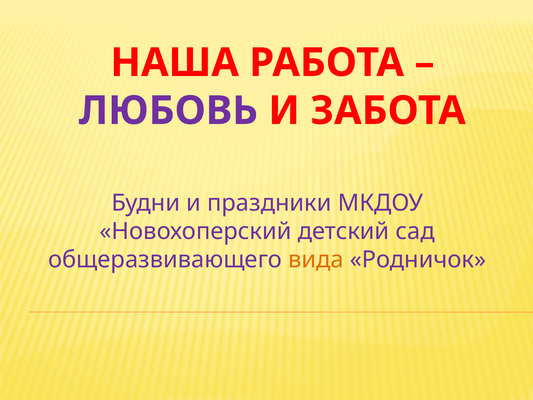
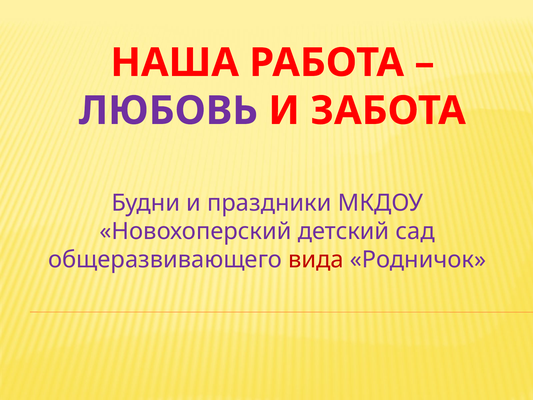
вида colour: orange -> red (316, 260)
